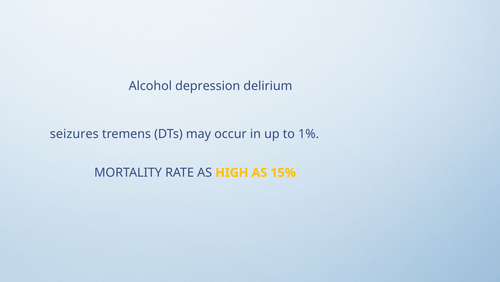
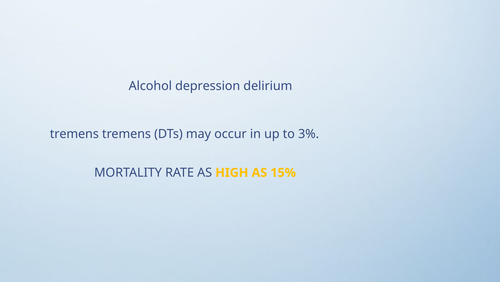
seizures: seizures -> tremens (74, 134)
1%: 1% -> 3% (309, 134)
